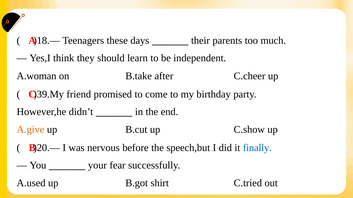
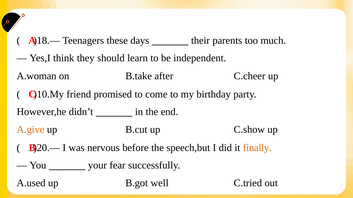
)39.My: )39.My -> )10.My (49, 94)
finally colour: blue -> orange (257, 148)
shirt: shirt -> well (160, 184)
